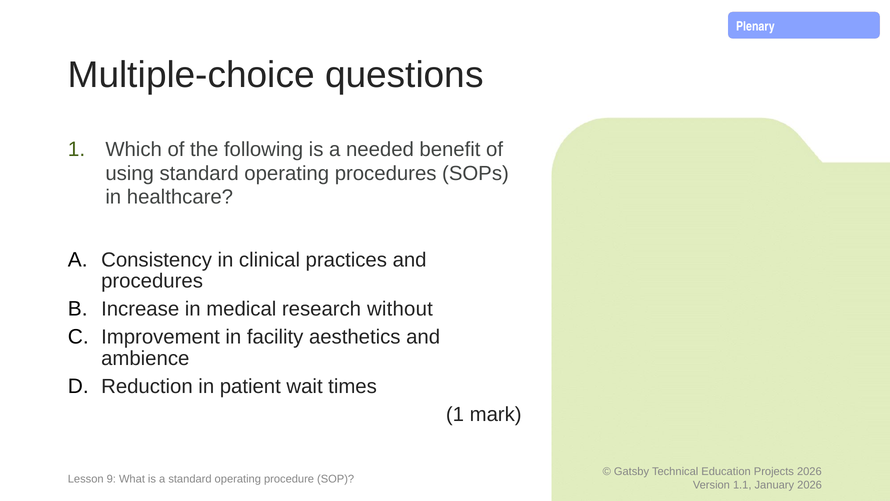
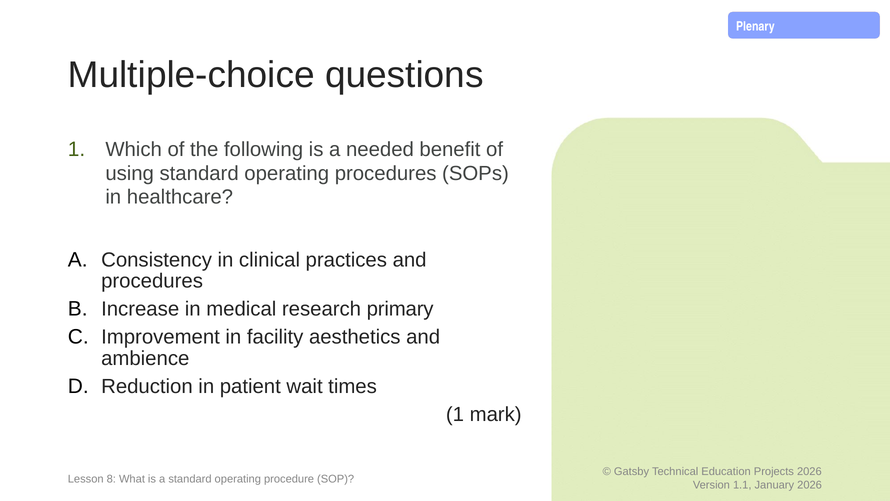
without: without -> primary (400, 309)
9: 9 -> 8 (111, 479)
